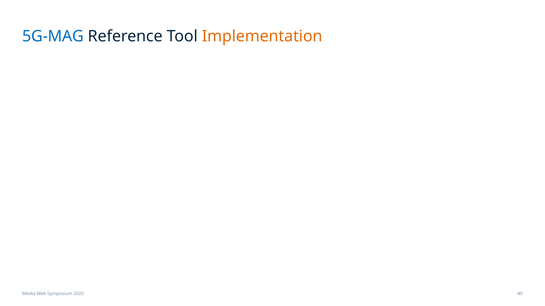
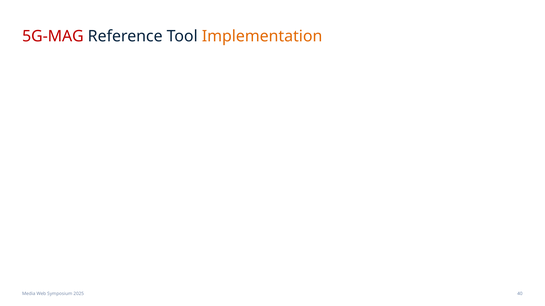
5G-MAG colour: blue -> red (53, 36)
